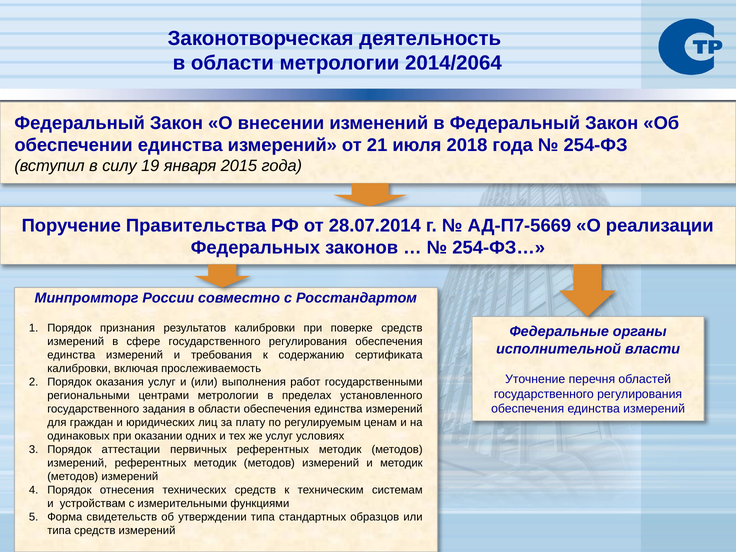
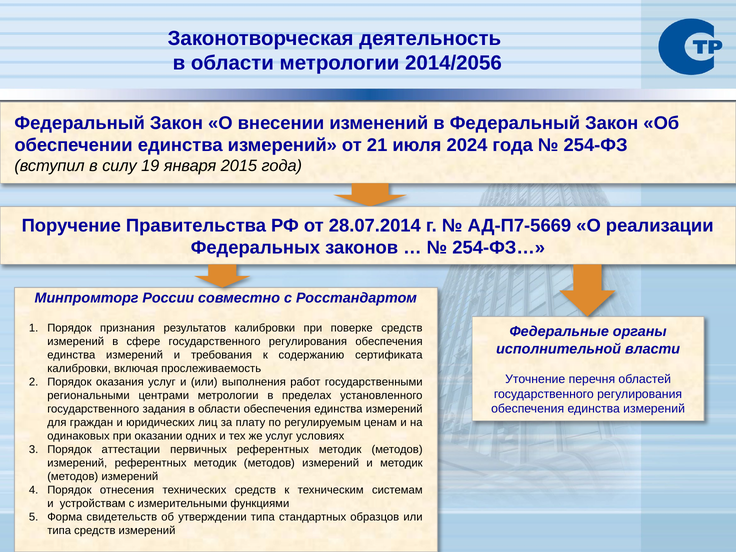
2014/2064: 2014/2064 -> 2014/2056 (453, 63)
2018: 2018 -> 2024 (467, 145)
